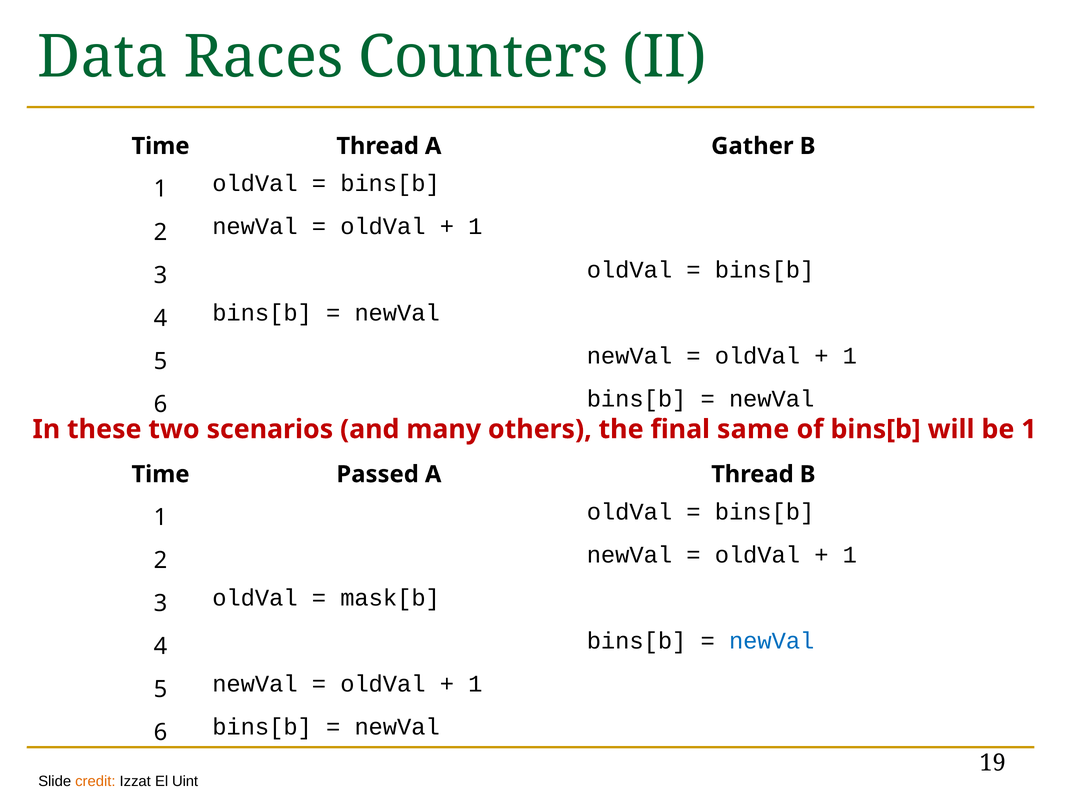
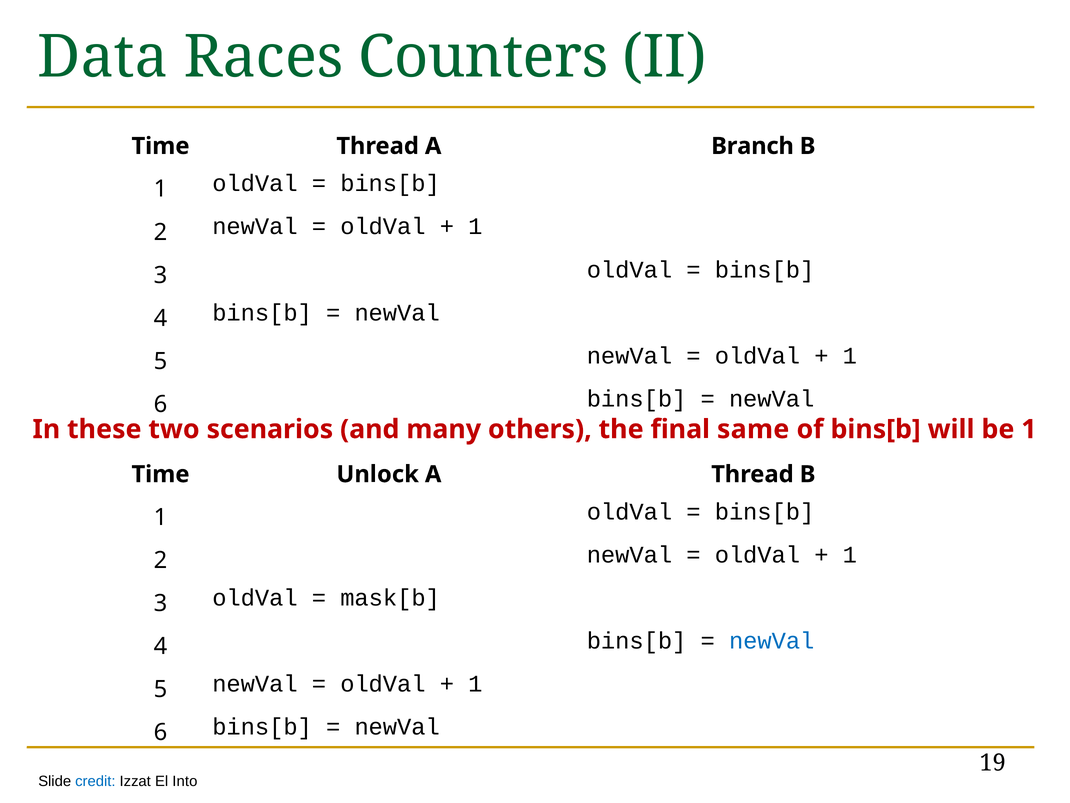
Gather: Gather -> Branch (753, 146)
Passed: Passed -> Unlock (378, 474)
credit colour: orange -> blue (95, 781)
Uint: Uint -> Into (185, 781)
